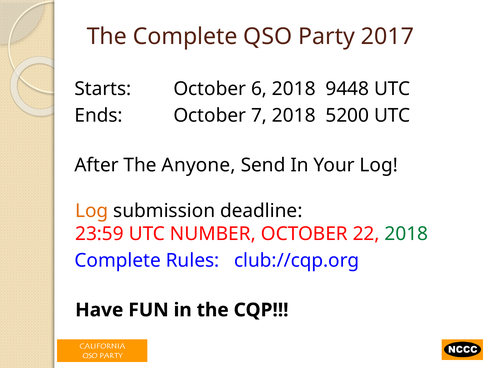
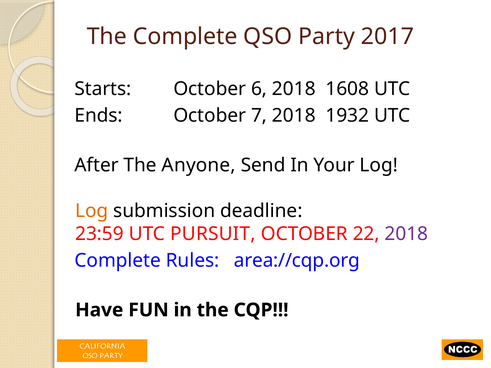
9448: 9448 -> 1608 (347, 89)
5200: 5200 -> 1932 (347, 116)
NUMBER: NUMBER -> PURSUIT (213, 234)
2018 colour: green -> purple (406, 234)
club://cqp.org: club://cqp.org -> area://cqp.org (297, 261)
